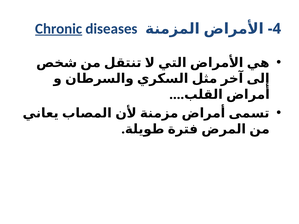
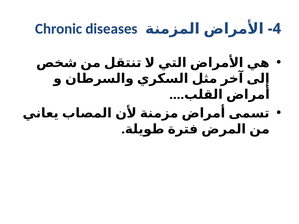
Chronic underline: present -> none (59, 29)
